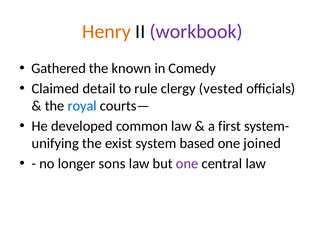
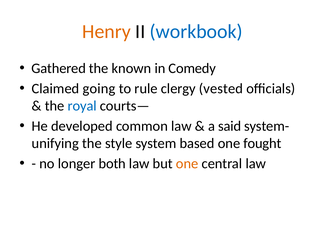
workbook colour: purple -> blue (196, 31)
detail: detail -> going (99, 88)
first: first -> said (230, 126)
exist: exist -> style (119, 143)
joined: joined -> fought (262, 143)
sons: sons -> both (112, 164)
one colour: purple -> orange (187, 164)
